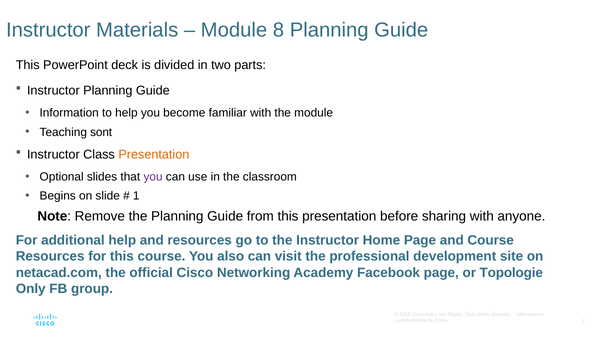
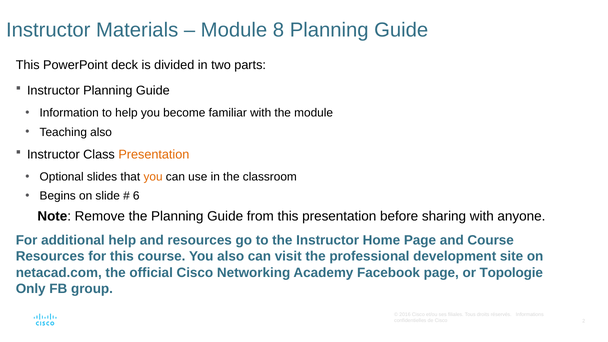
Teaching sont: sont -> also (101, 132)
you colour: purple -> orange (153, 177)
1: 1 -> 6 (136, 196)
